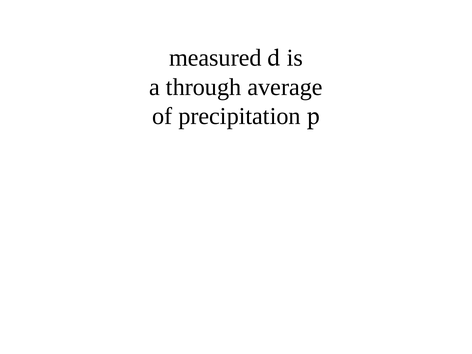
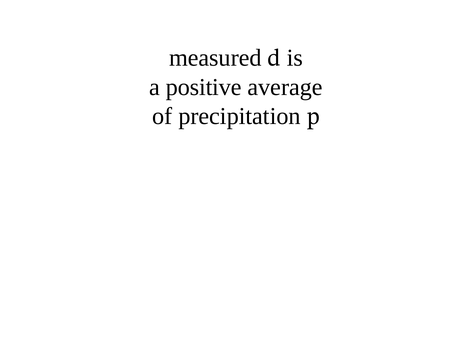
through: through -> positive (204, 87)
